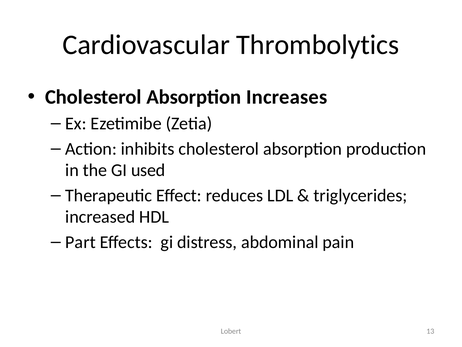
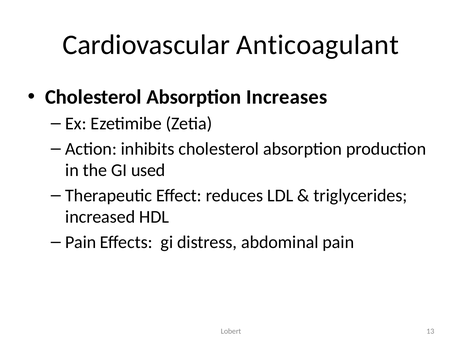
Thrombolytics: Thrombolytics -> Anticoagulant (318, 45)
Part: Part -> Pain (81, 242)
